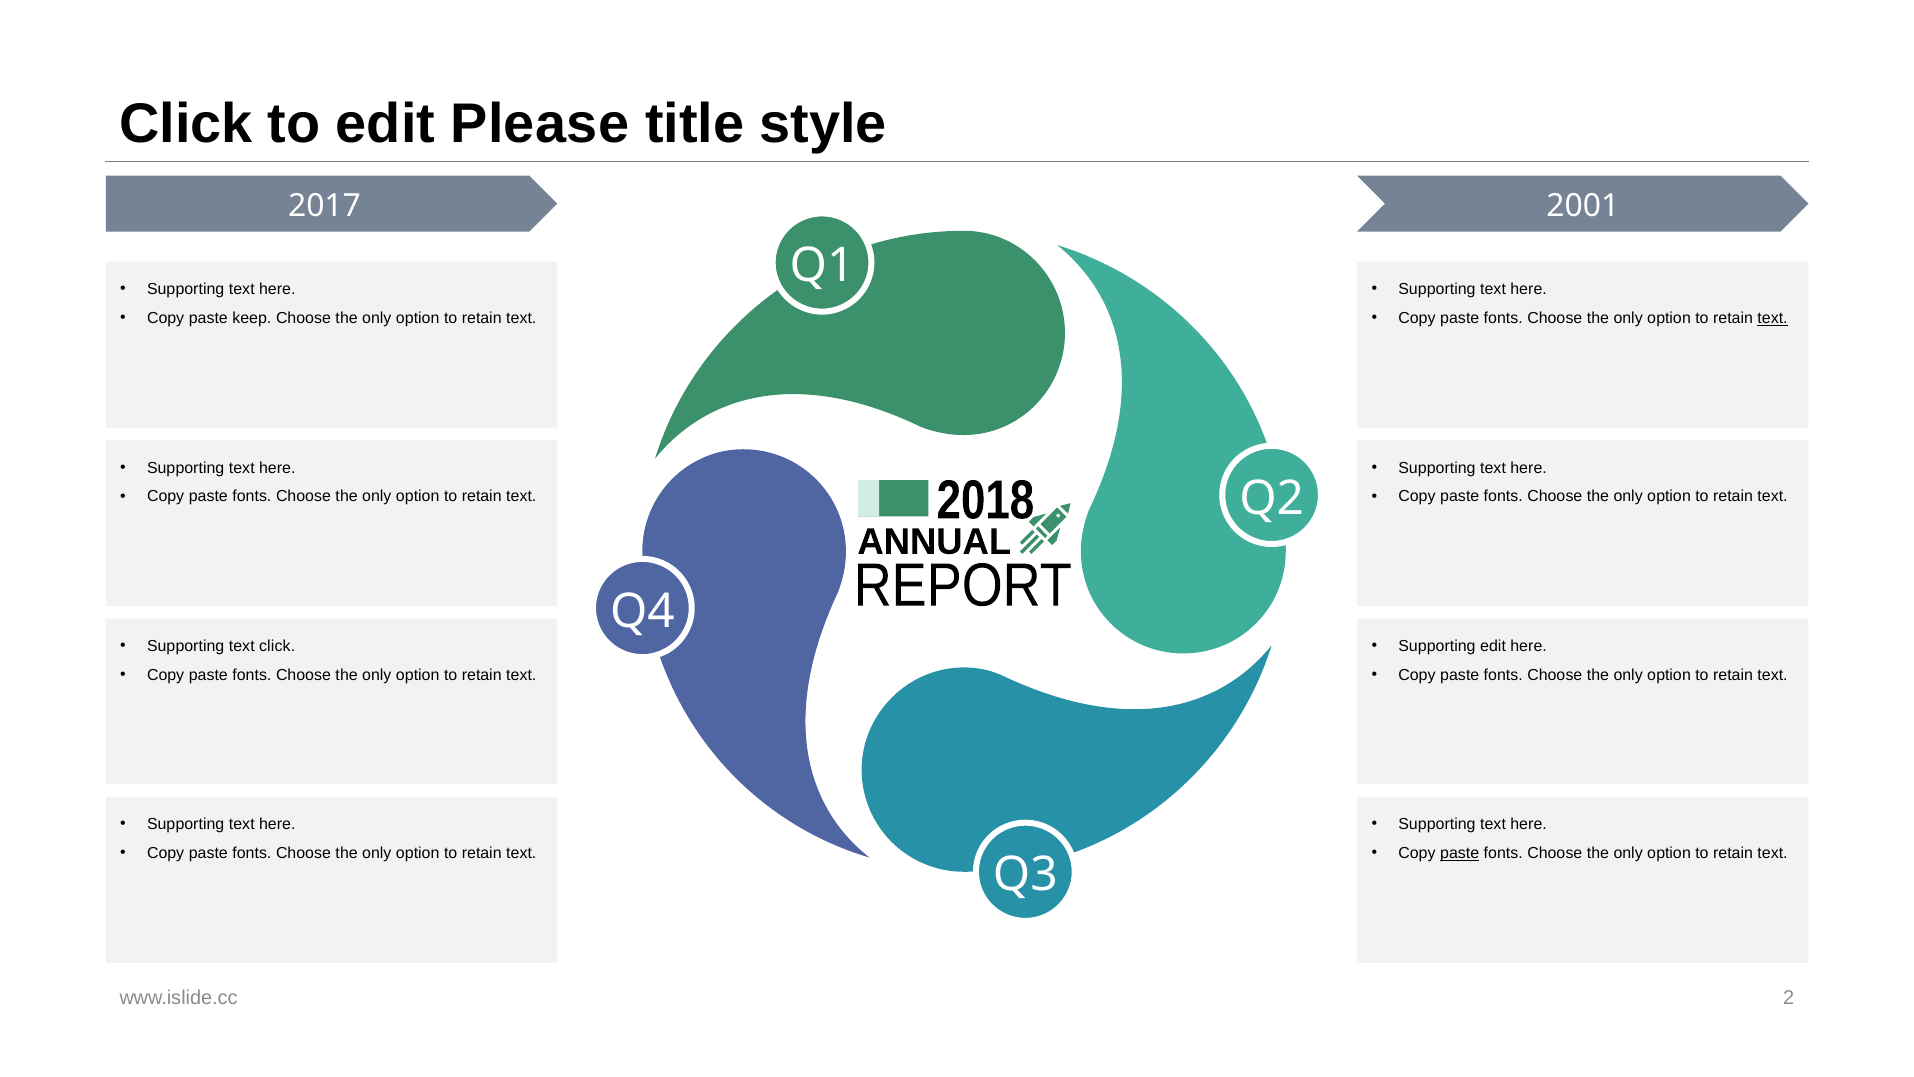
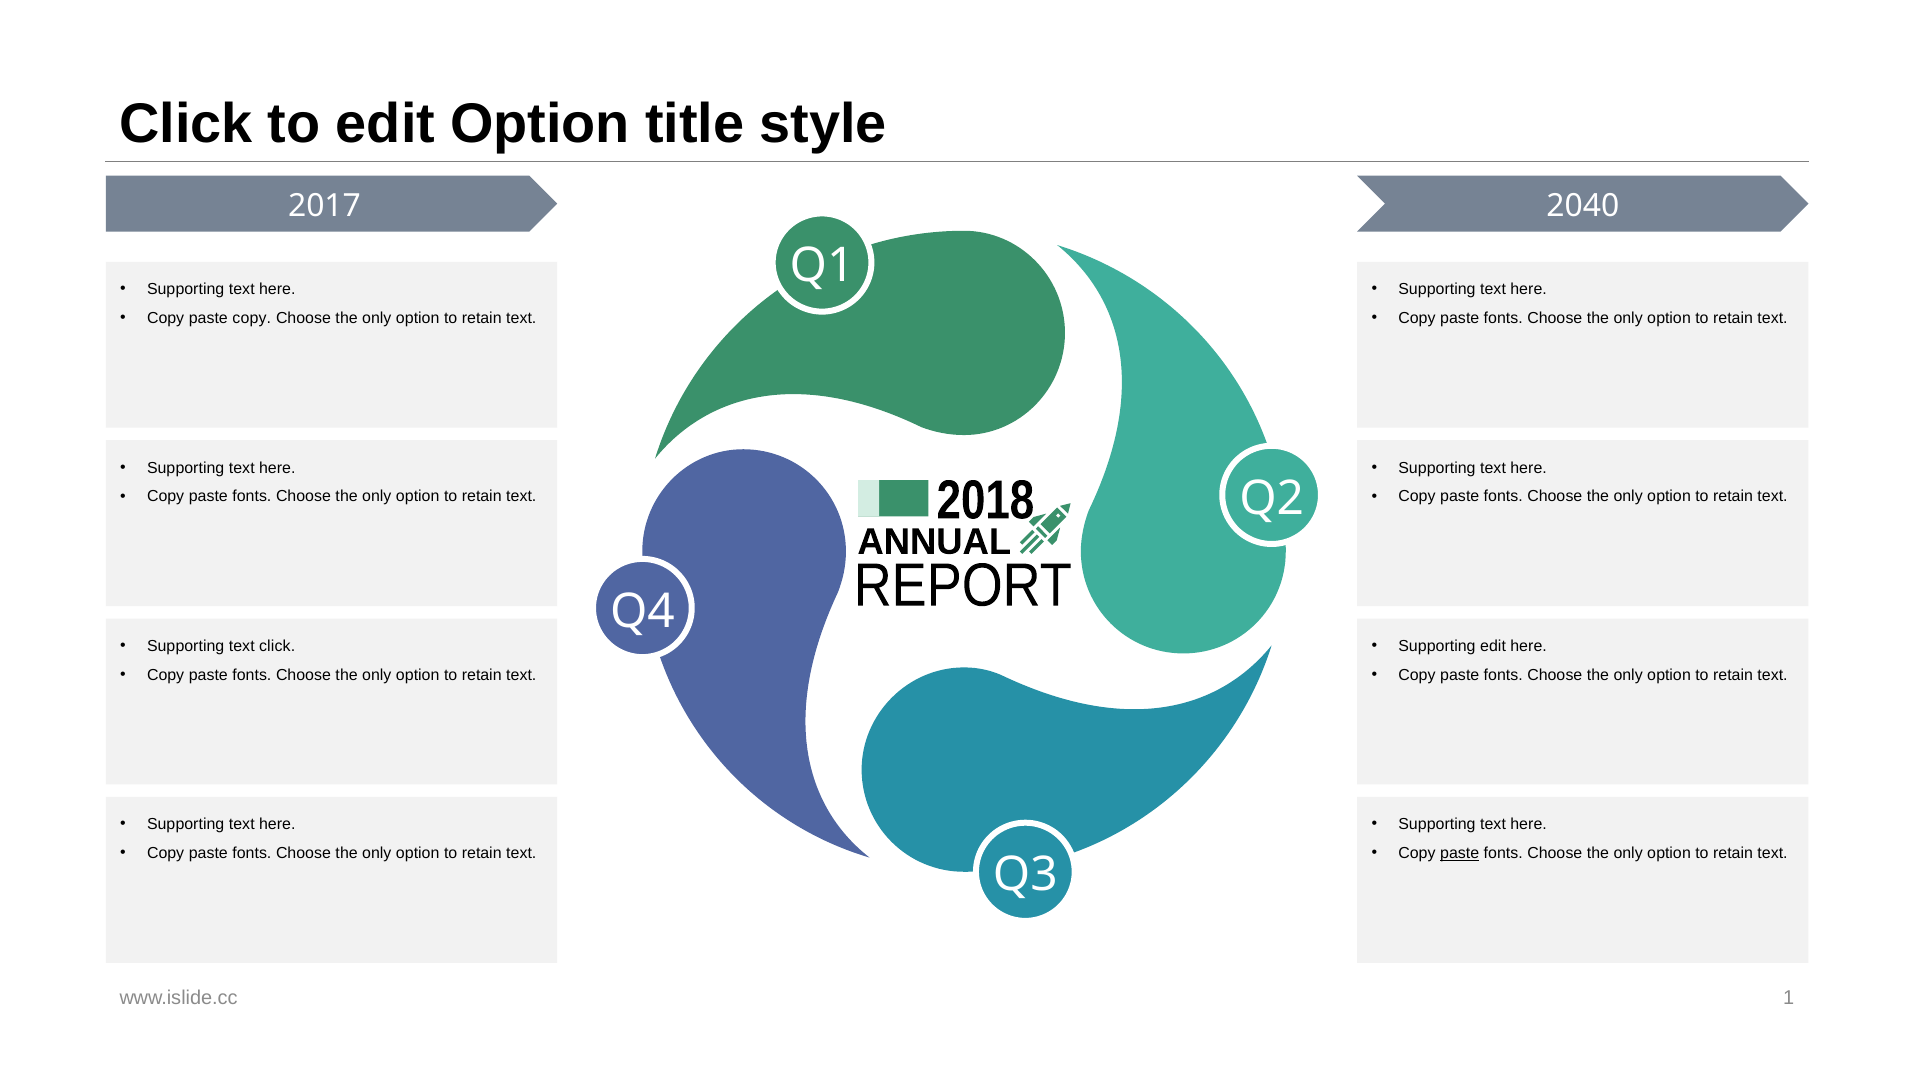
edit Please: Please -> Option (540, 124)
2001: 2001 -> 2040 (1583, 206)
paste keep: keep -> copy (252, 318)
text underline: present -> none (1773, 318)
2: 2 -> 1 (1789, 997)
